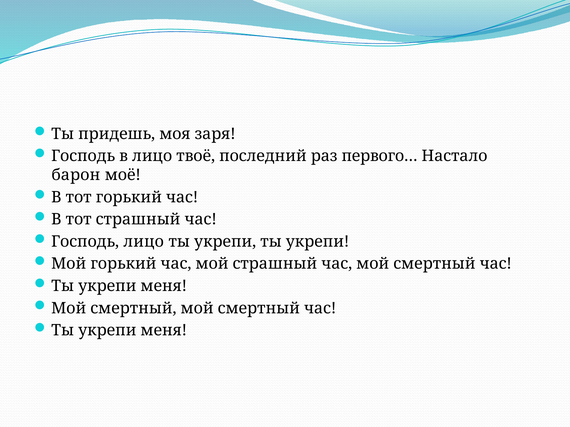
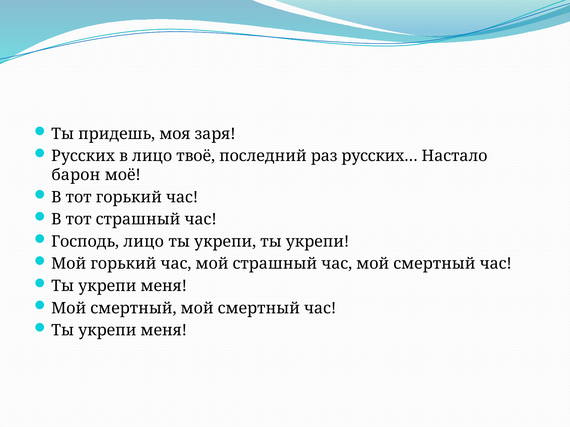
Господь: Господь -> Русских (83, 156)
первого…: первого… -> русских… (380, 156)
